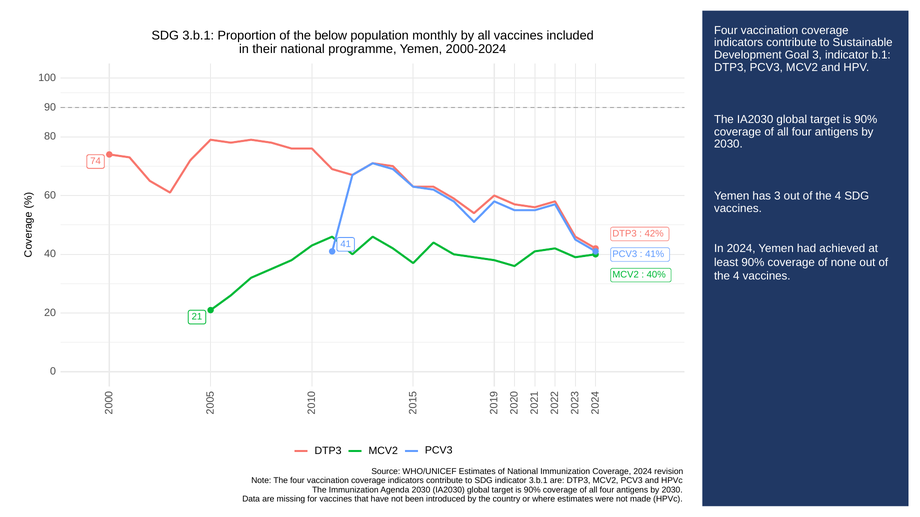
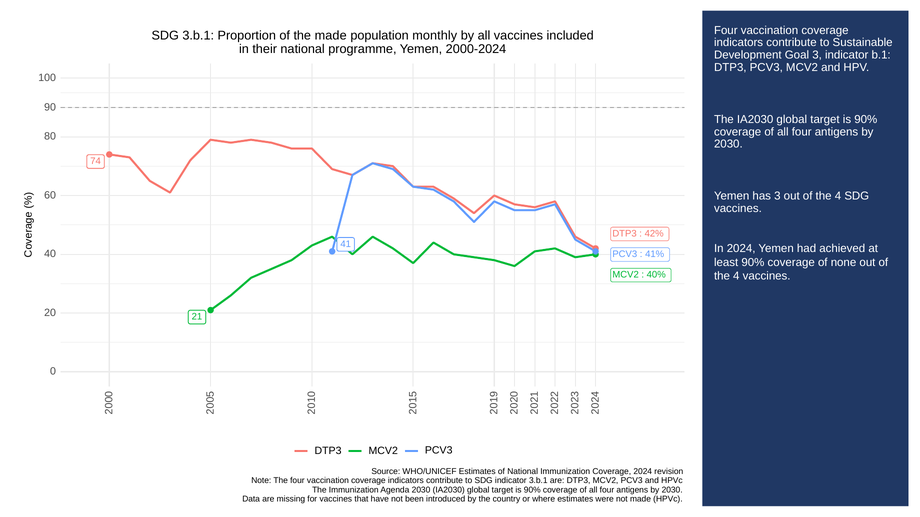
the below: below -> made (331, 36)
